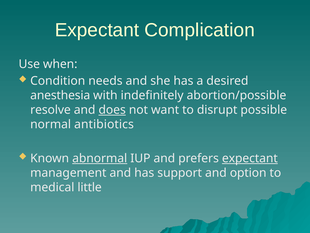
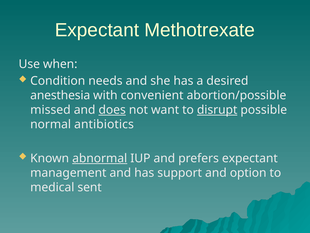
Complication: Complication -> Methotrexate (200, 30)
indefinitely: indefinitely -> convenient (152, 95)
resolve: resolve -> missed (50, 110)
disrupt underline: none -> present (217, 110)
expectant underline: present -> none (250, 158)
little: little -> sent (90, 187)
